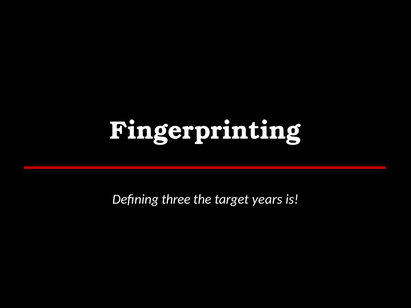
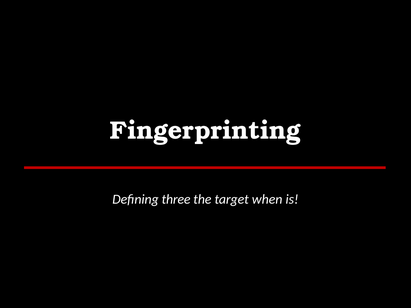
years: years -> when (267, 200)
